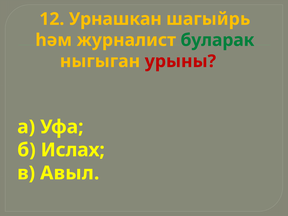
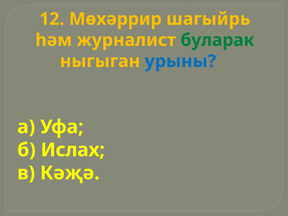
Урнашкан: Урнашкан -> Мөхәррир (115, 19)
урыны colour: red -> blue (180, 61)
Авыл: Авыл -> Кәҗә (70, 173)
